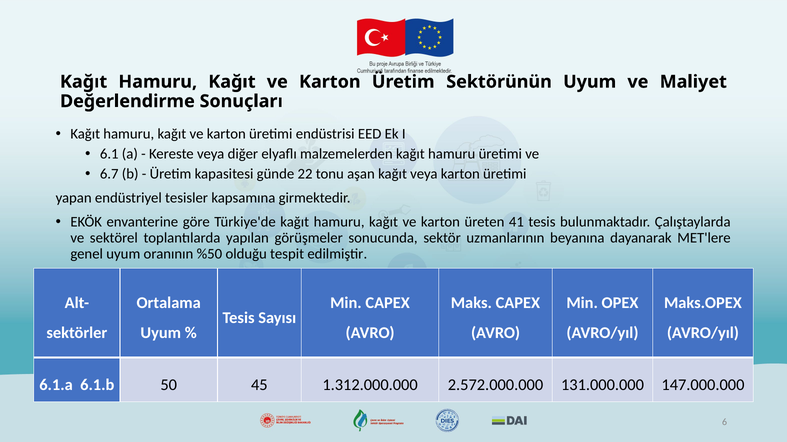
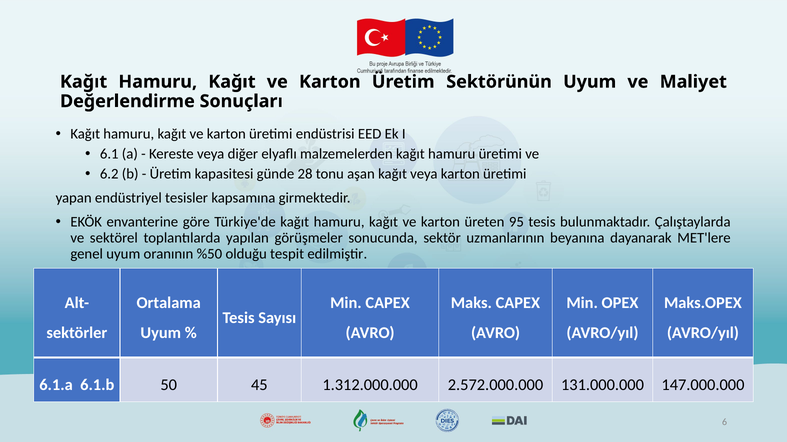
6.7: 6.7 -> 6.2 (109, 174)
22: 22 -> 28 (305, 174)
41: 41 -> 95 (516, 222)
